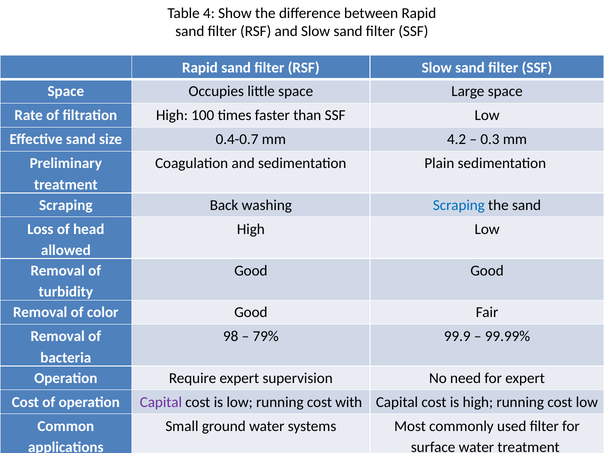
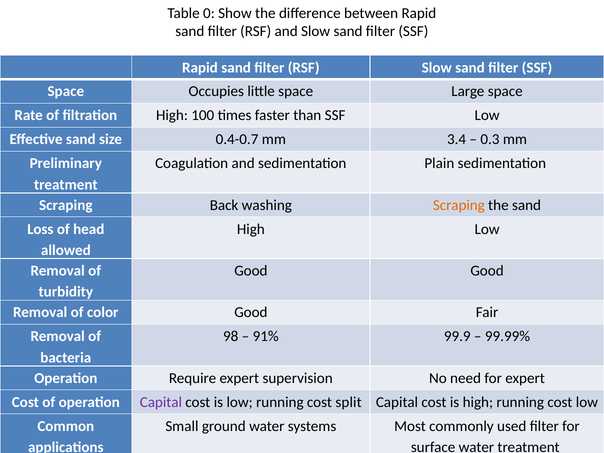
4: 4 -> 0 (209, 13)
4.2: 4.2 -> 3.4 (457, 139)
Scraping colour: blue -> orange (459, 205)
79%: 79% -> 91% (266, 336)
with: with -> split (349, 402)
